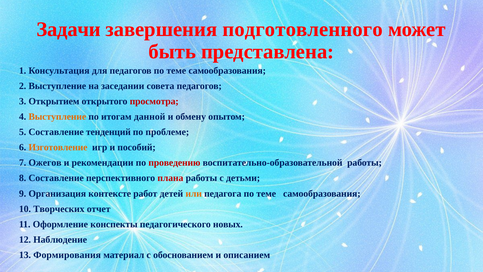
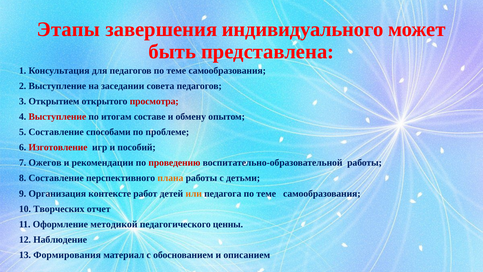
Задачи: Задачи -> Этапы (68, 29)
подготовленного: подготовленного -> индивидуального (303, 29)
Выступление colour: orange -> red (57, 117)
данной: данной -> составе (150, 117)
тенденций: тенденций -> способами (108, 132)
Изготовление colour: orange -> red (58, 147)
плана colour: red -> orange (170, 178)
конспекты: конспекты -> методикой (114, 224)
новых: новых -> ценны (228, 224)
